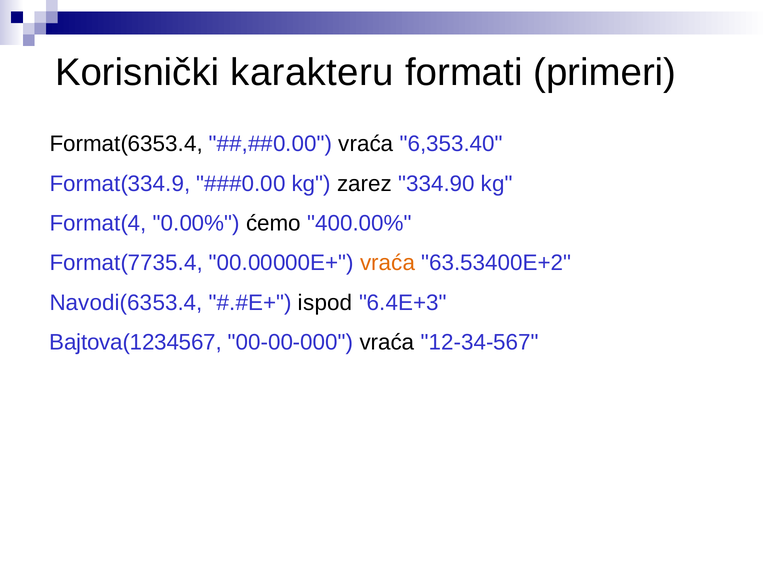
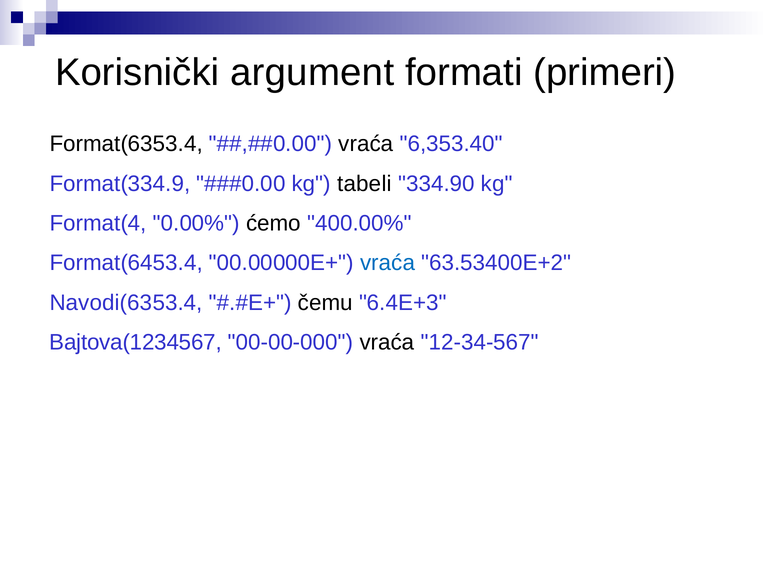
karakteru: karakteru -> argument (312, 72)
zarez: zarez -> tabeli (365, 184)
Format(7735.4: Format(7735.4 -> Format(6453.4 (126, 263)
vraća colour: orange -> blue (388, 263)
ispod: ispod -> čemu (325, 303)
